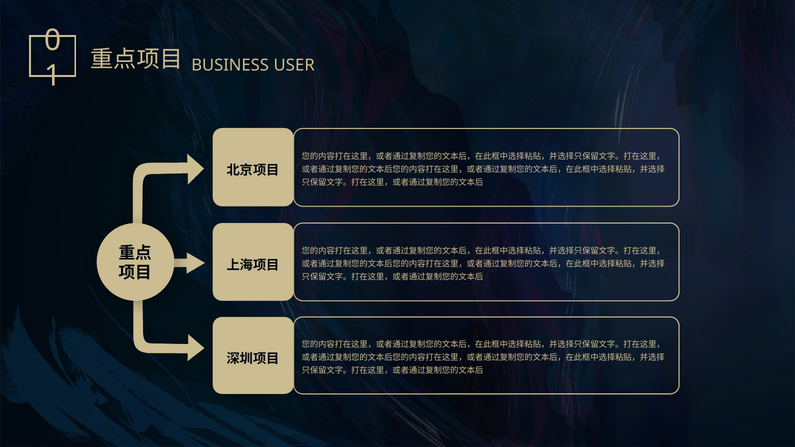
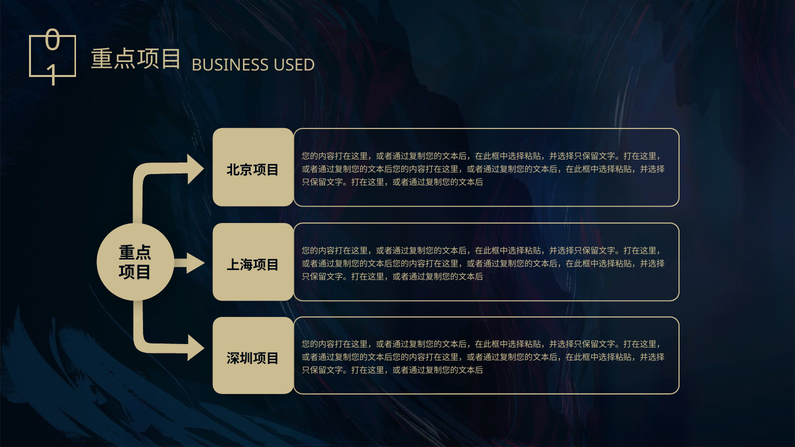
USER: USER -> USED (294, 65)
